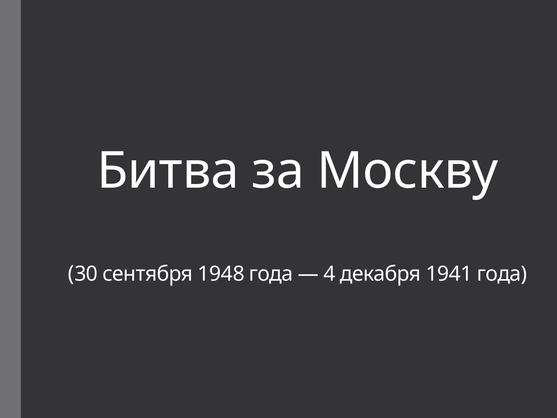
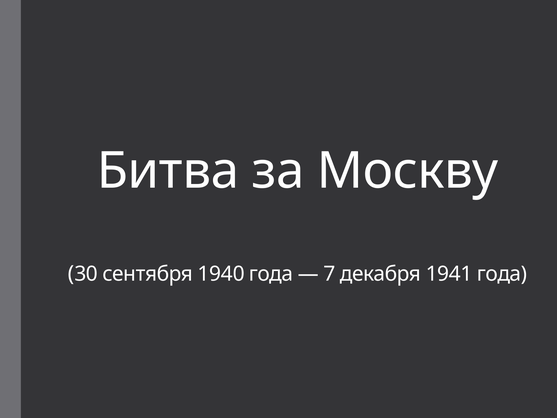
1948: 1948 -> 1940 (221, 274)
4: 4 -> 7 (329, 274)
